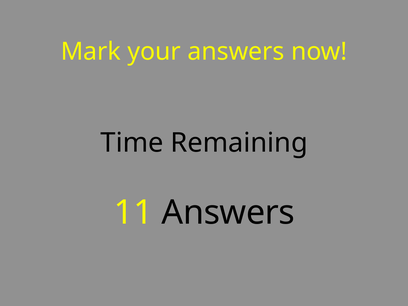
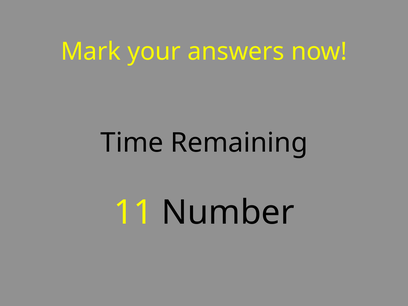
11 Answers: Answers -> Number (228, 213)
